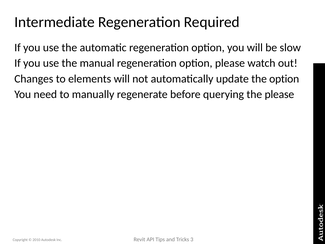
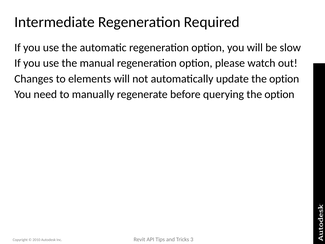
querying the please: please -> option (279, 94)
